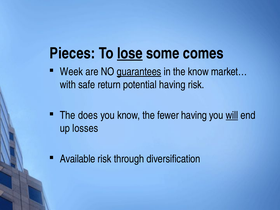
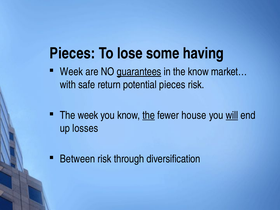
lose underline: present -> none (130, 53)
comes: comes -> having (203, 53)
potential having: having -> pieces (172, 85)
The does: does -> week (88, 115)
the underline: none -> present (149, 115)
fewer having: having -> house (194, 115)
Available: Available -> Between (78, 159)
